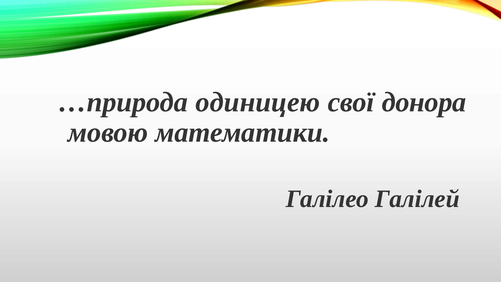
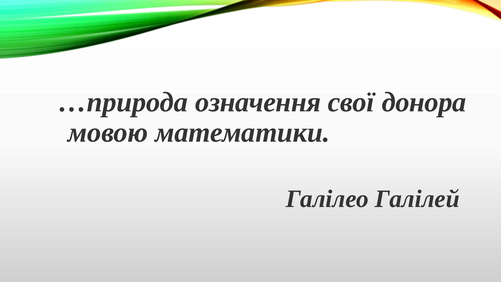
одиницею: одиницею -> означення (258, 102)
